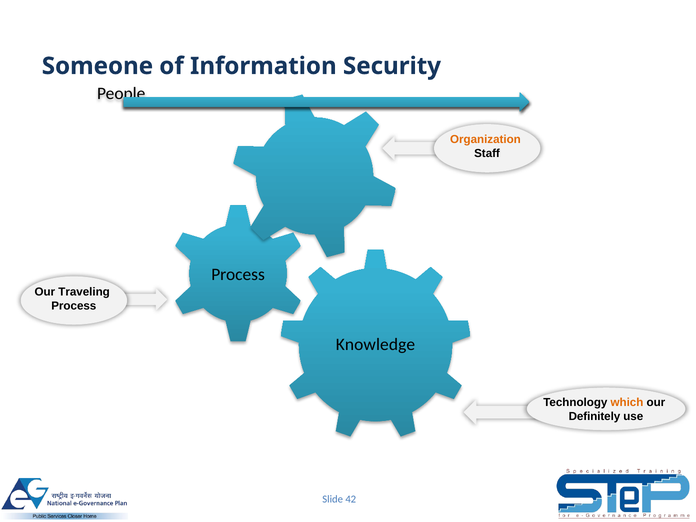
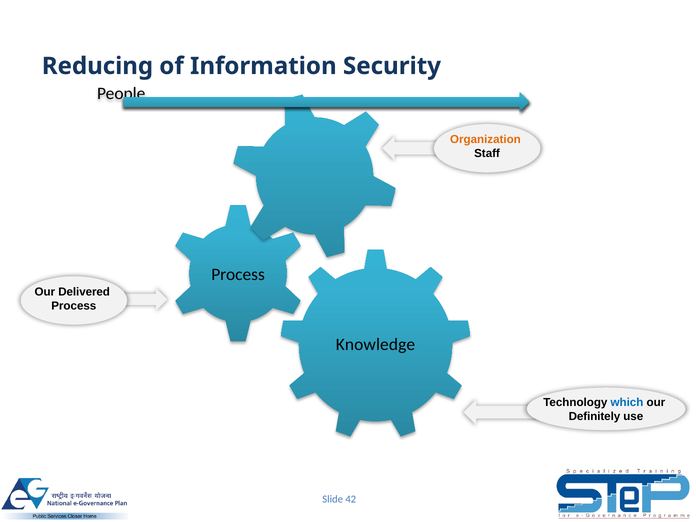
Someone: Someone -> Reducing (97, 66)
Traveling: Traveling -> Delivered (84, 292)
which colour: orange -> blue (627, 402)
